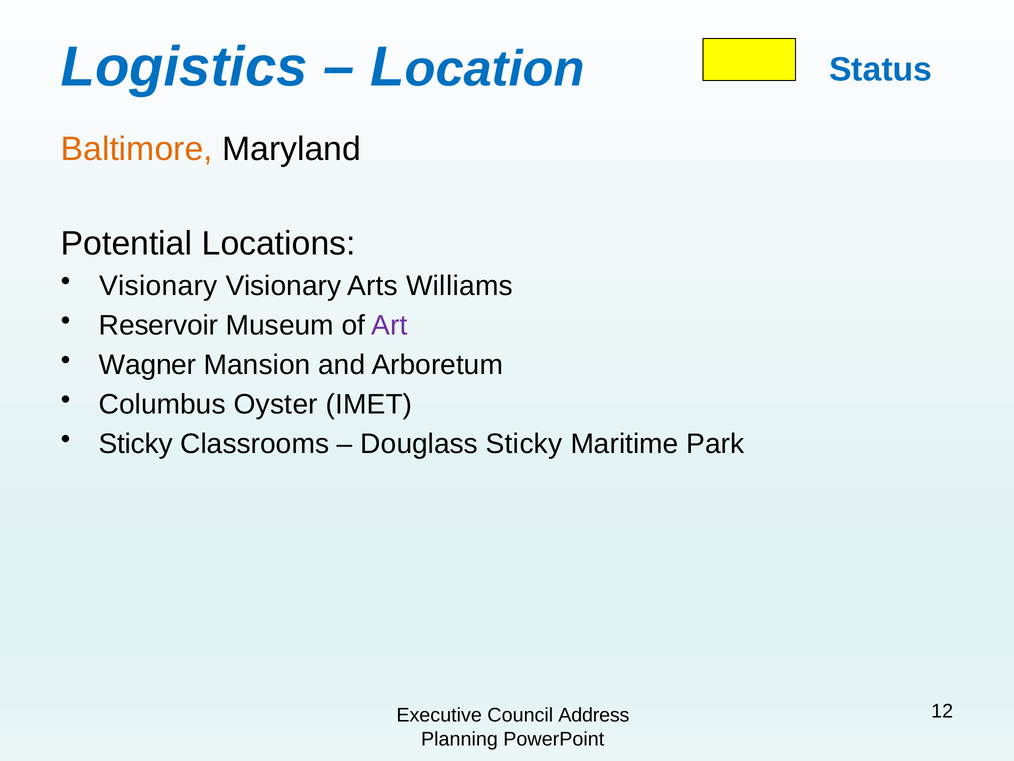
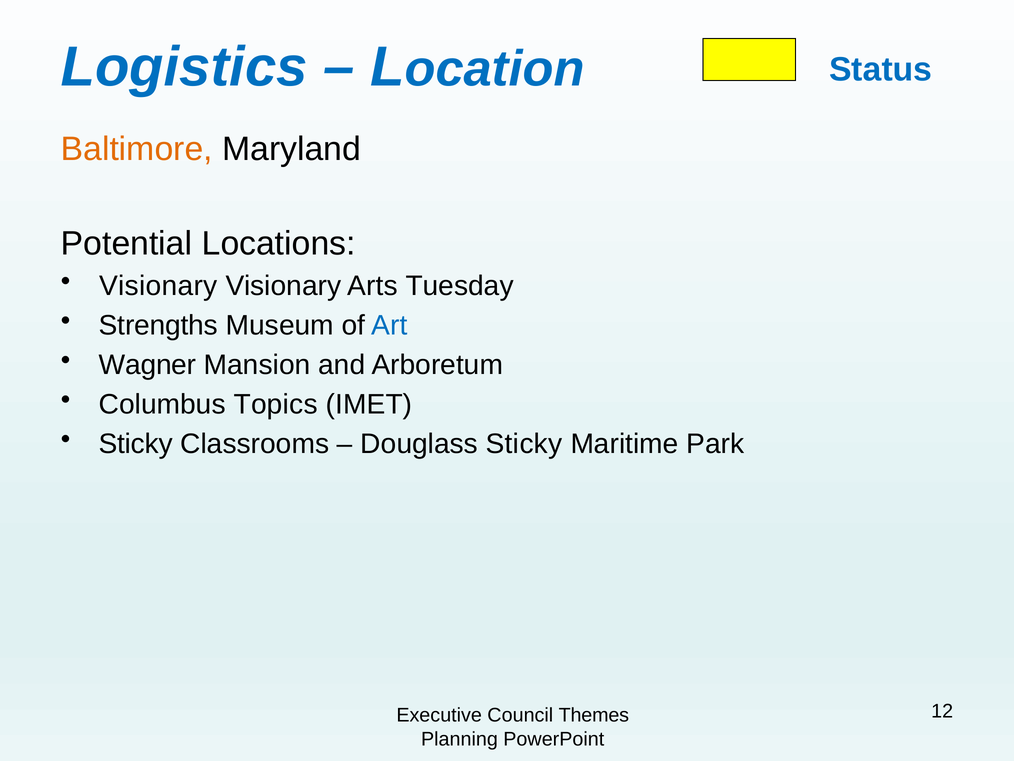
Williams: Williams -> Tuesday (460, 286)
Reservoir: Reservoir -> Strengths (158, 325)
Art colour: purple -> blue (389, 325)
Oyster: Oyster -> Topics (276, 404)
Address: Address -> Themes (594, 715)
